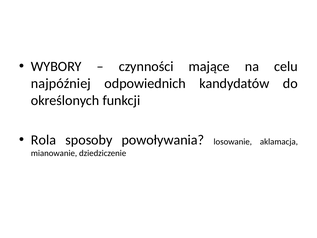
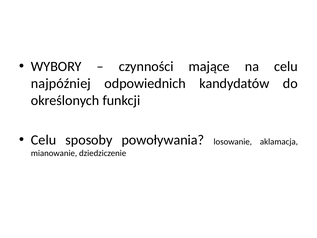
Rola: Rola -> Celu (44, 140)
